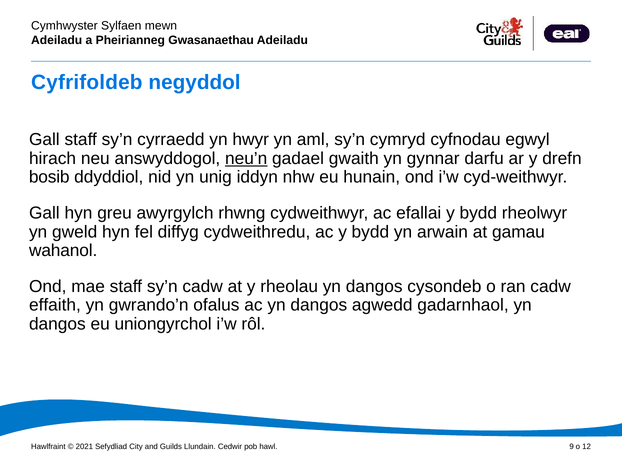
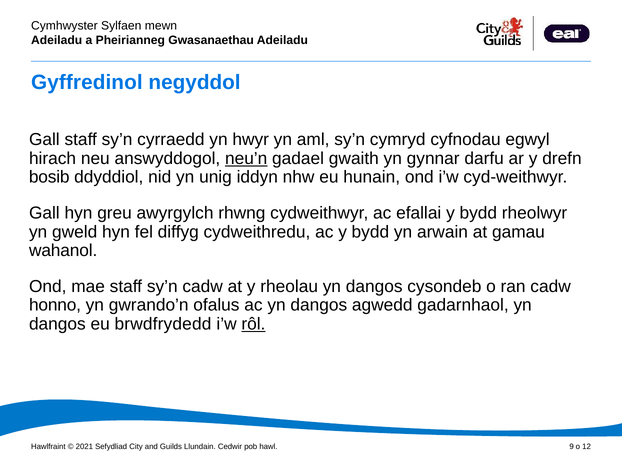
Cyfrifoldeb: Cyfrifoldeb -> Gyffredinol (87, 82)
effaith: effaith -> honno (55, 305)
uniongyrchol: uniongyrchol -> brwdfrydedd (163, 323)
rôl underline: none -> present (253, 323)
